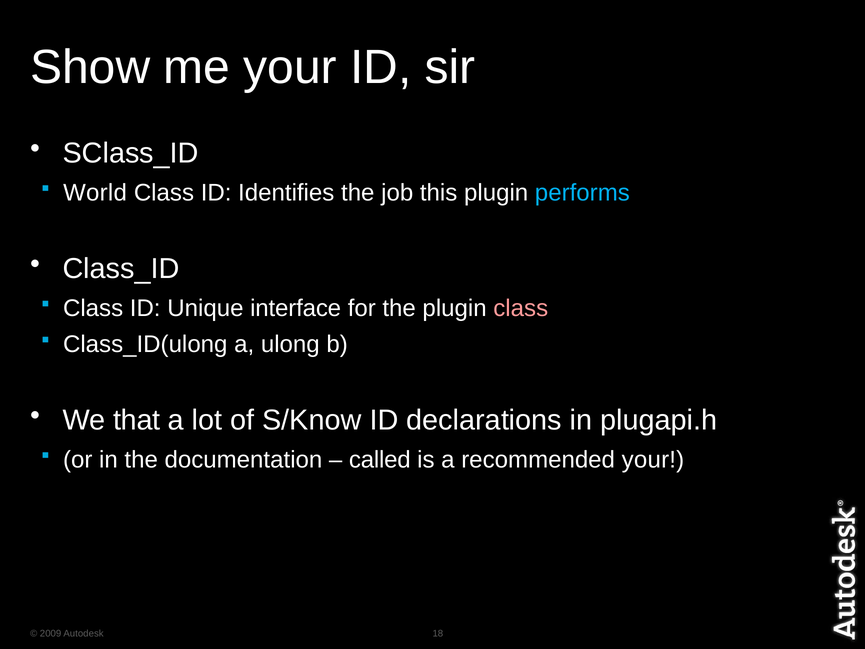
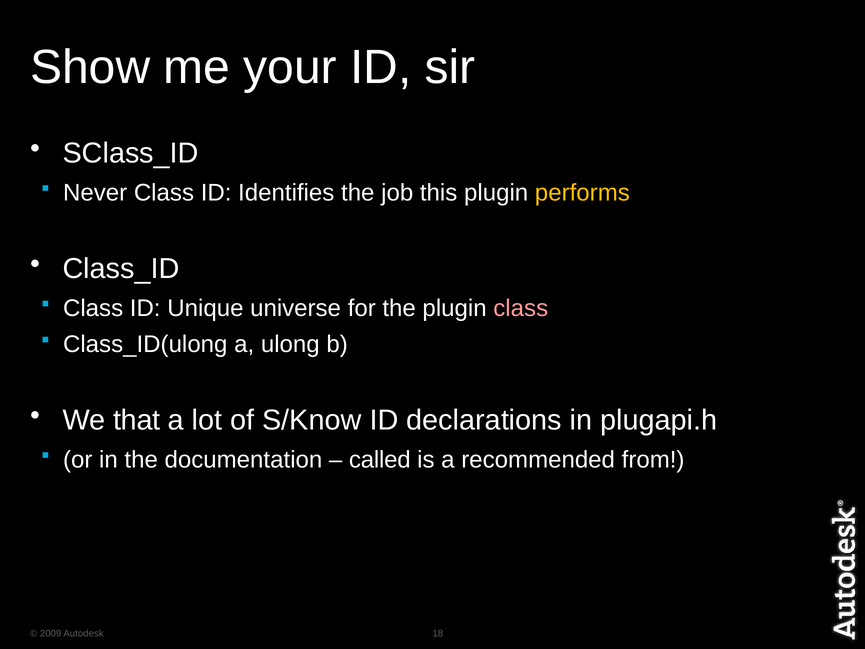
World: World -> Never (95, 193)
performs colour: light blue -> yellow (582, 193)
interface: interface -> universe (296, 308)
recommended your: your -> from (653, 459)
